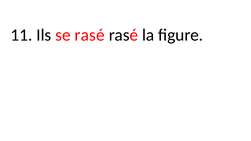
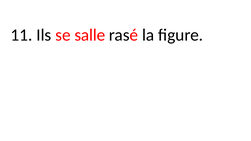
se rasé: rasé -> salle (90, 35)
